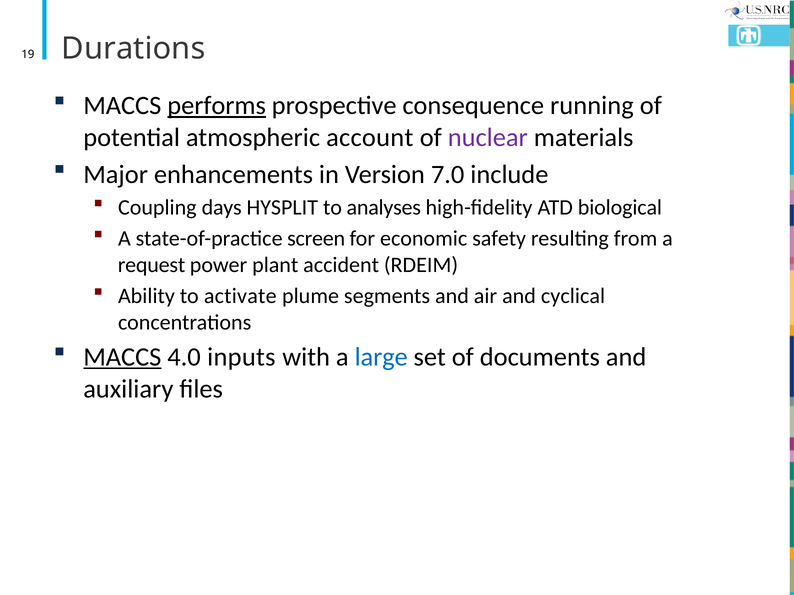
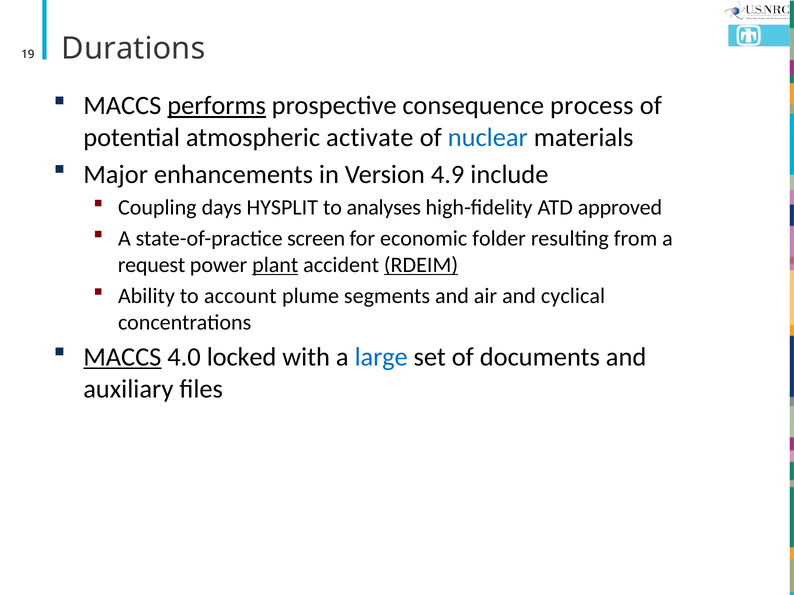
running: running -> process (592, 106)
account: account -> activate (370, 137)
nuclear colour: purple -> blue (488, 137)
7.0: 7.0 -> 4.9 (448, 175)
biological: biological -> approved (620, 208)
safety: safety -> folder (499, 239)
plant underline: none -> present (275, 265)
RDEIM underline: none -> present (421, 265)
activate: activate -> account (240, 296)
inputs: inputs -> locked (242, 357)
